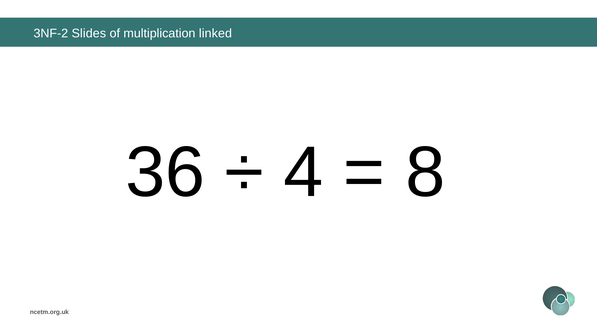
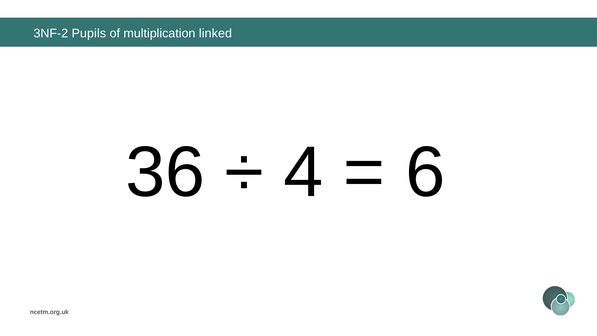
Slides: Slides -> Pupils (89, 33)
8: 8 -> 6 (426, 172)
